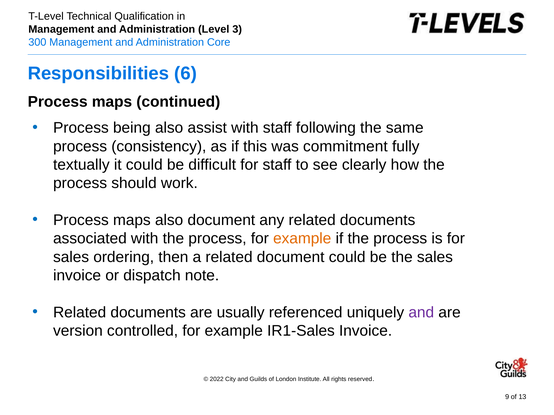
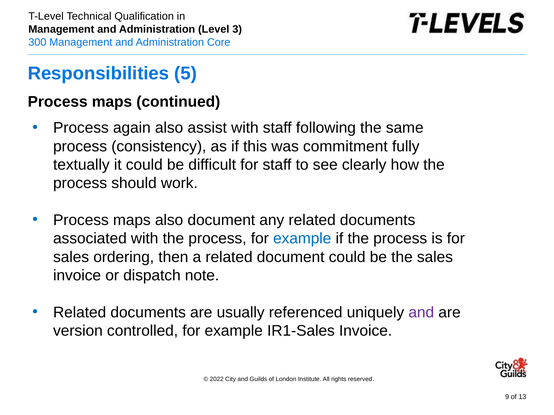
6: 6 -> 5 (186, 73)
being: being -> again (132, 128)
example colour: orange -> blue (302, 239)
